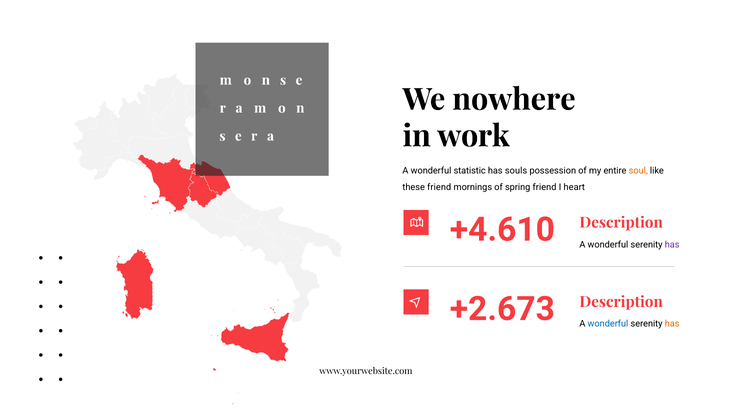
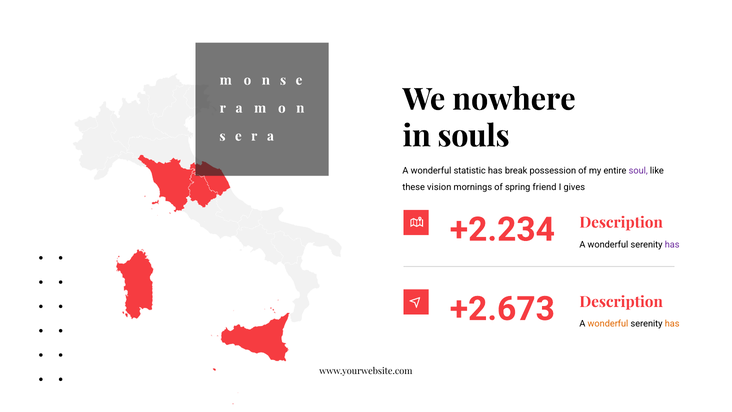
work: work -> souls (474, 136)
souls: souls -> break (516, 171)
soul colour: orange -> purple (638, 171)
these friend: friend -> vision (439, 187)
heart: heart -> gives (574, 187)
+4.610: +4.610 -> +2.234 (502, 229)
wonderful colour: blue -> orange (608, 324)
